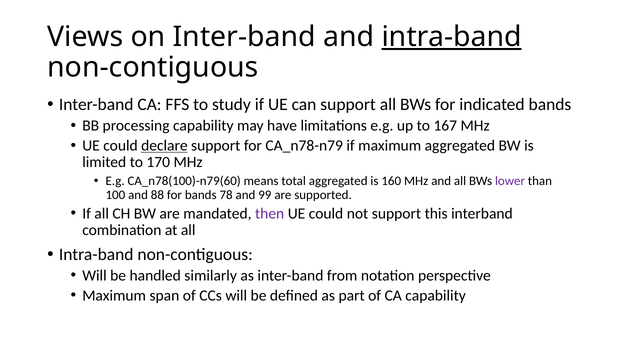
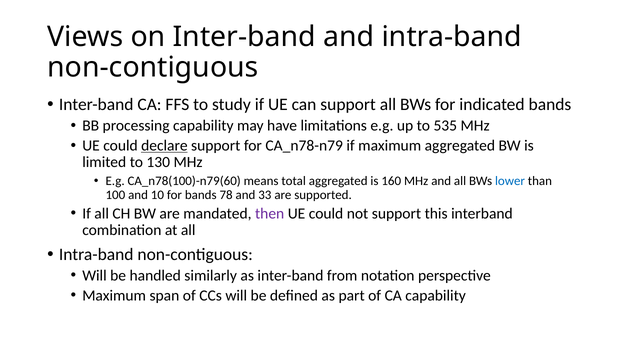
intra-band underline: present -> none (452, 37)
167: 167 -> 535 (445, 126)
170: 170 -> 130 (158, 162)
lower colour: purple -> blue (510, 181)
88: 88 -> 10 (157, 195)
99: 99 -> 33 (265, 195)
